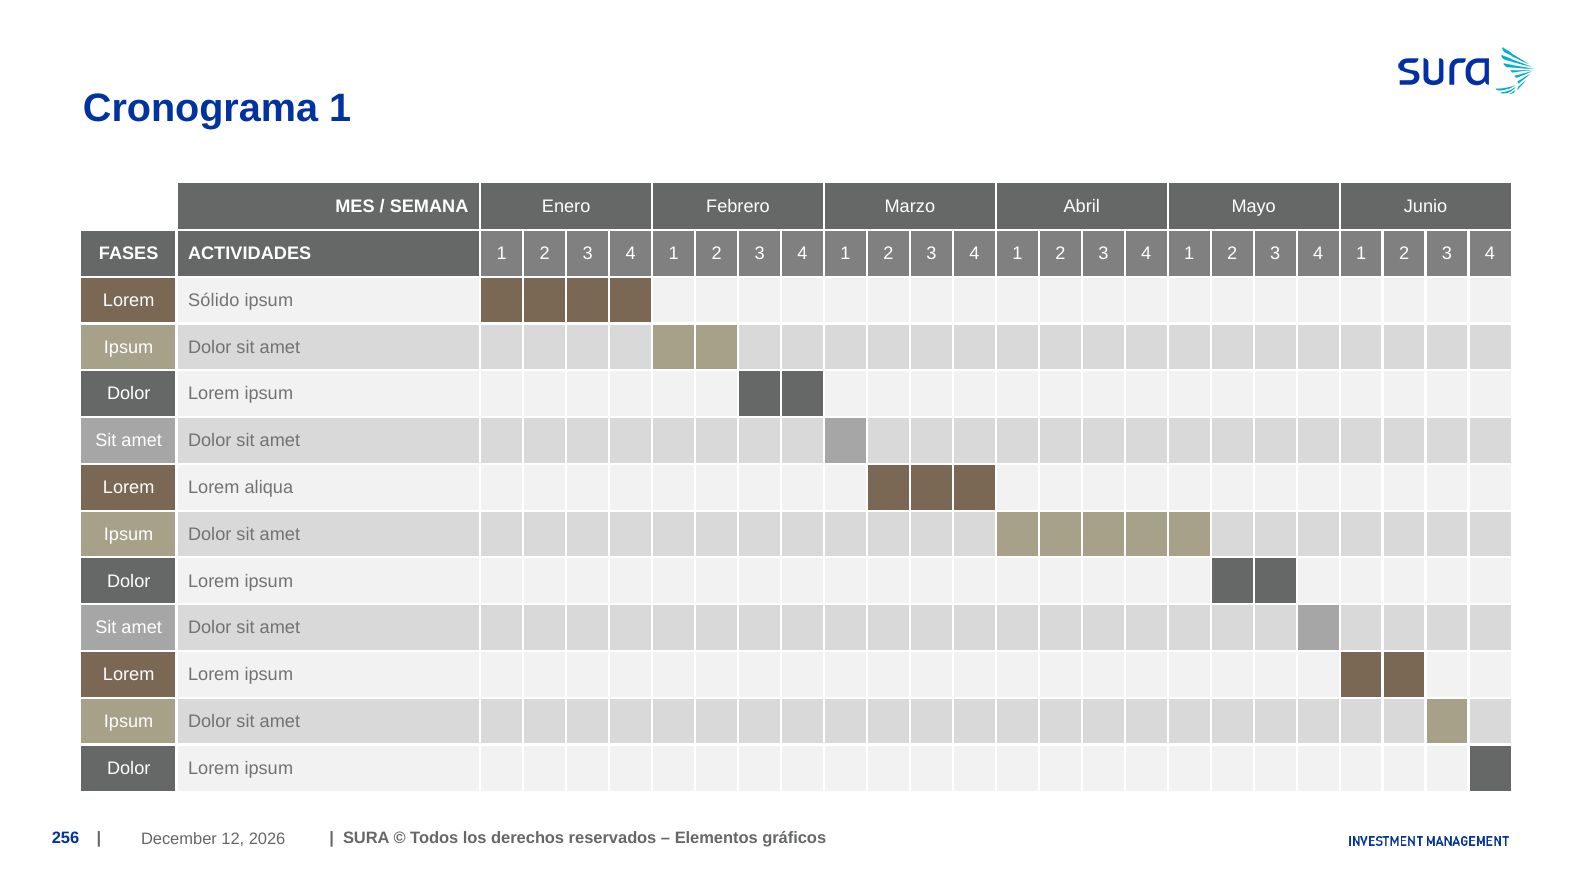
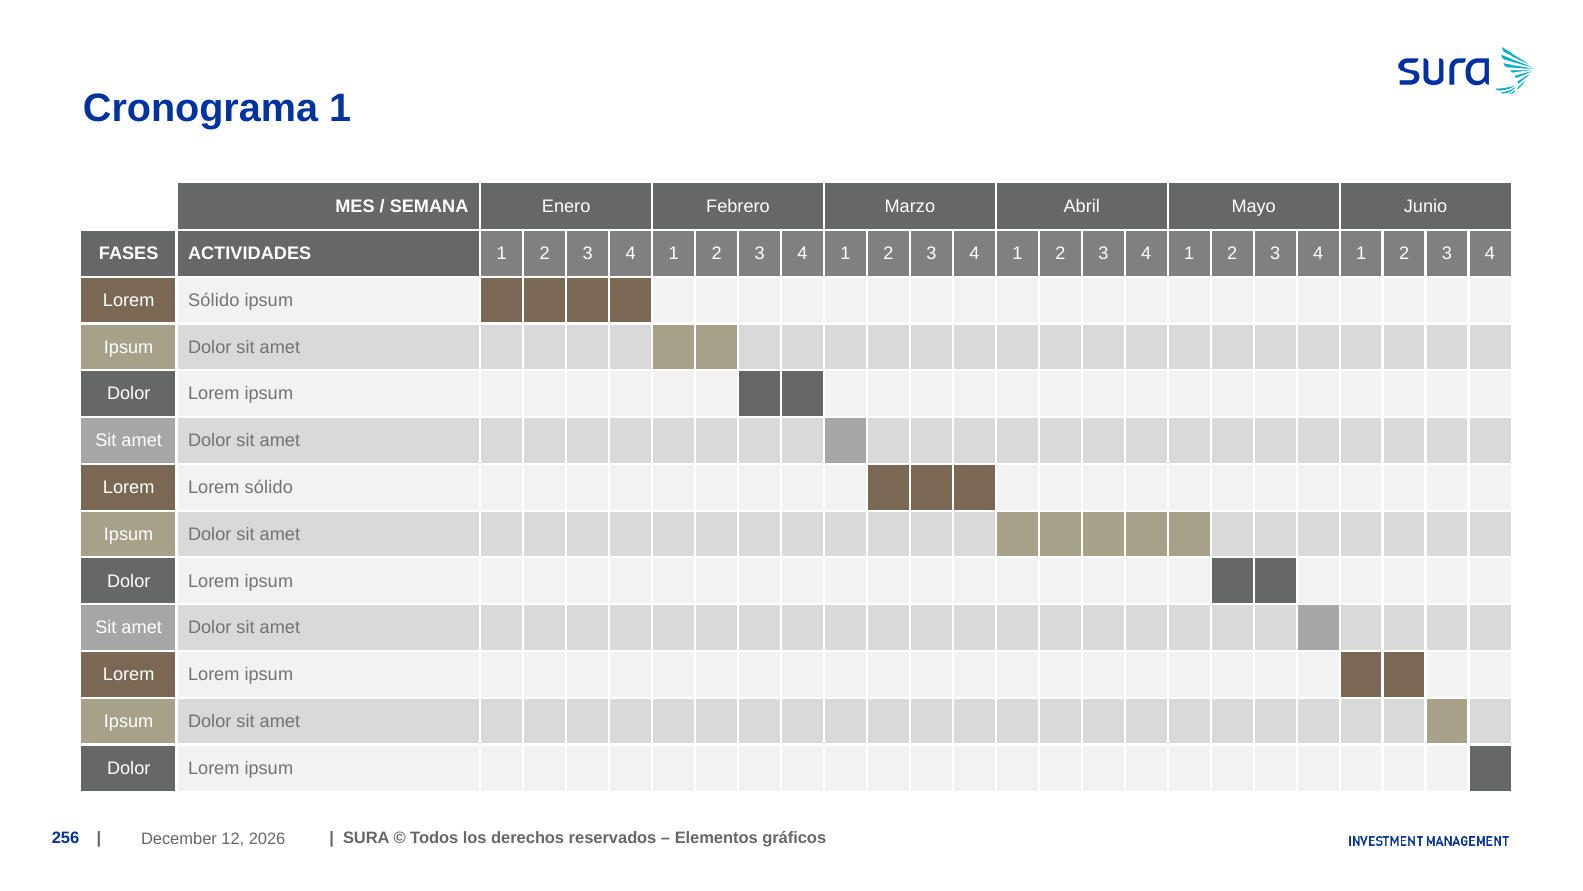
Lorem Lorem aliqua: aliqua -> sólido (269, 487)
